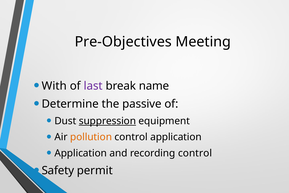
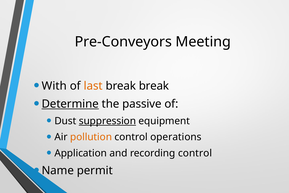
Pre-Objectives: Pre-Objectives -> Pre-Conveyors (123, 42)
last colour: purple -> orange (93, 86)
break name: name -> break (154, 86)
Determine underline: none -> present (70, 104)
control application: application -> operations (176, 137)
Safety: Safety -> Name (58, 170)
